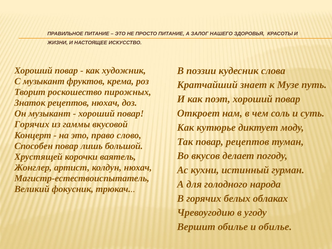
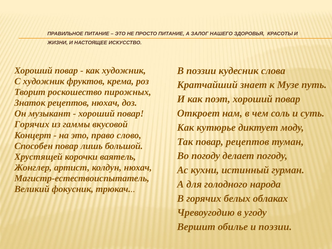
С музыкант: музыкант -> художник (44, 81)
Во вкусов: вкусов -> погоду (206, 156)
и обилье: обилье -> поэзии (275, 227)
